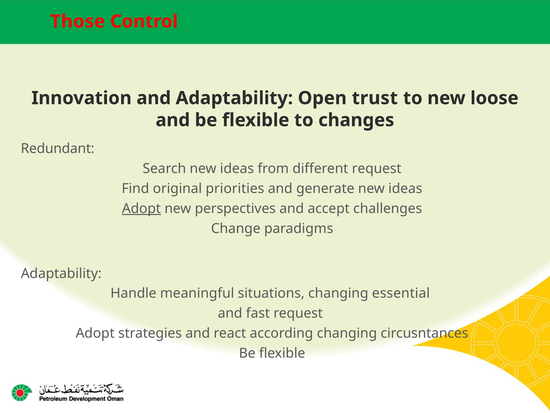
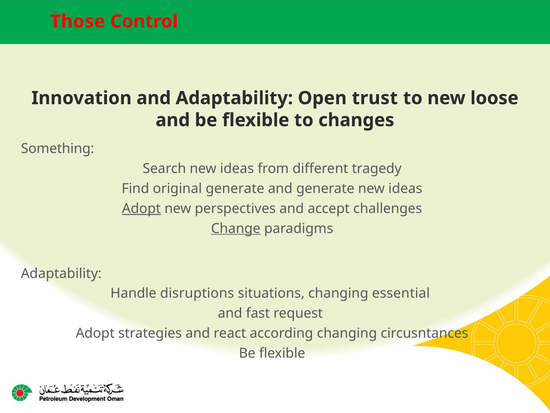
Redundant: Redundant -> Something (58, 148)
different request: request -> tragedy (377, 168)
original priorities: priorities -> generate (235, 188)
Change underline: none -> present (236, 228)
meaningful: meaningful -> disruptions (197, 293)
